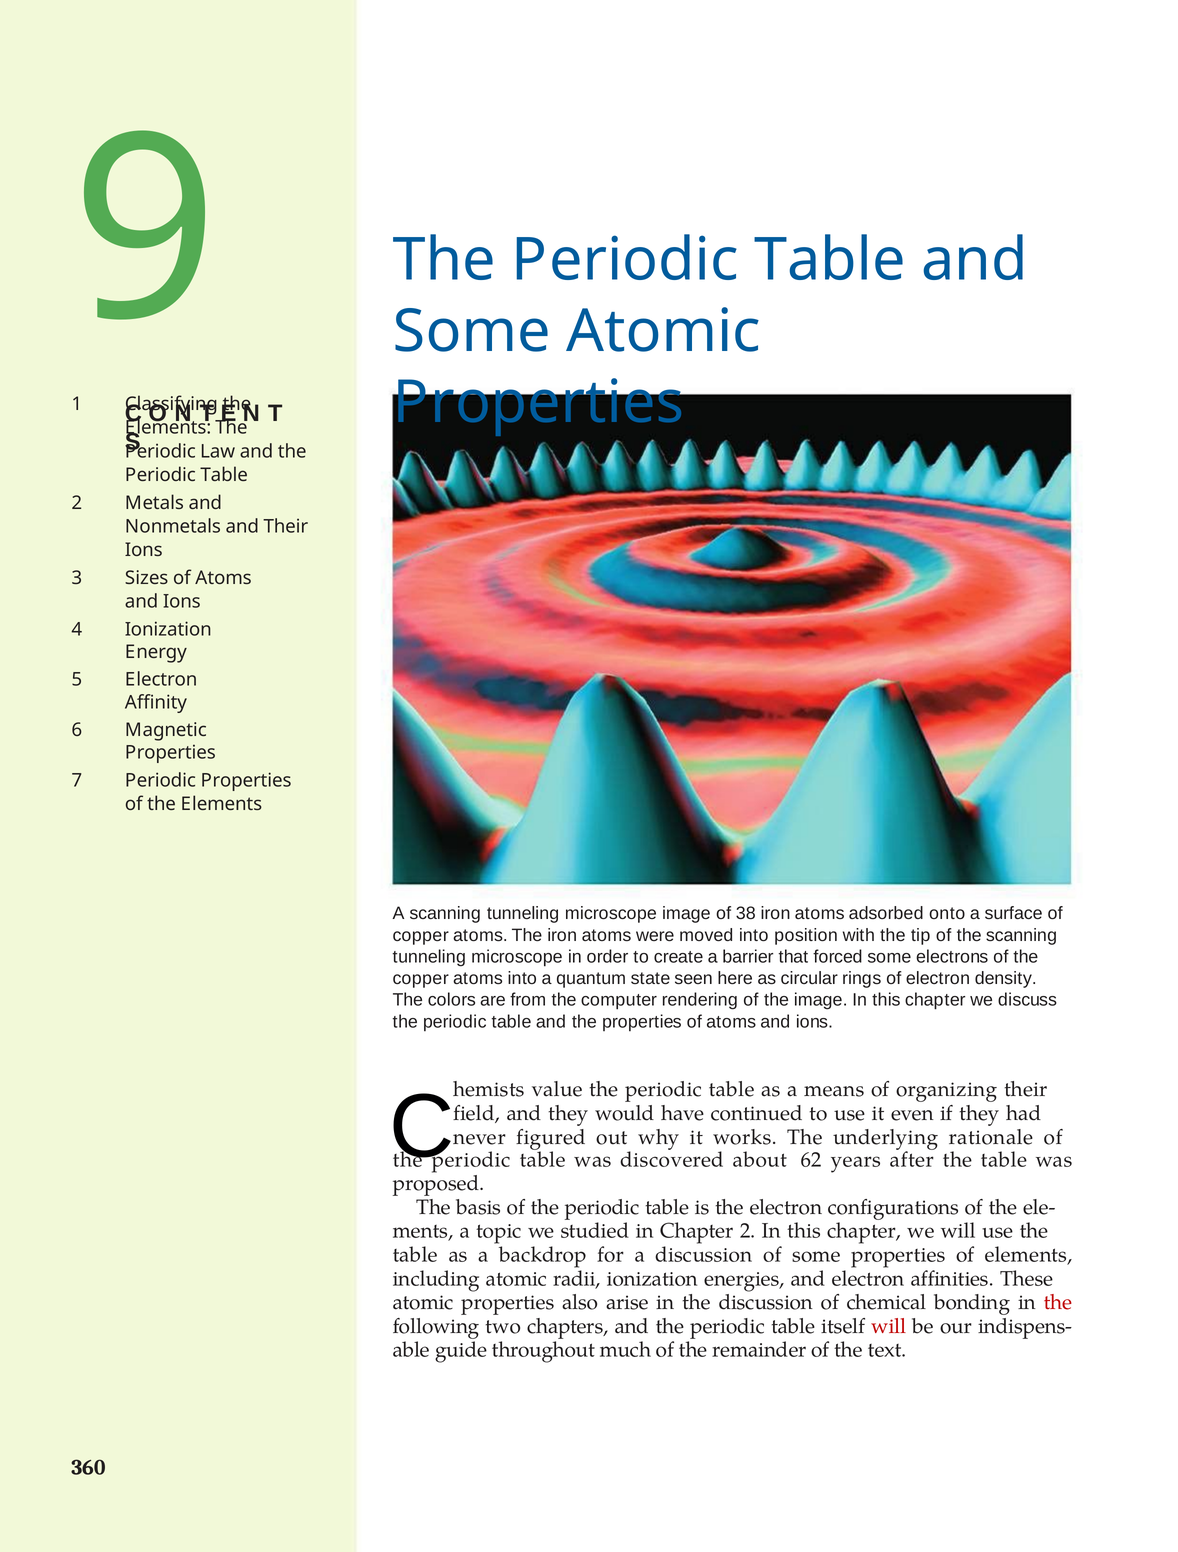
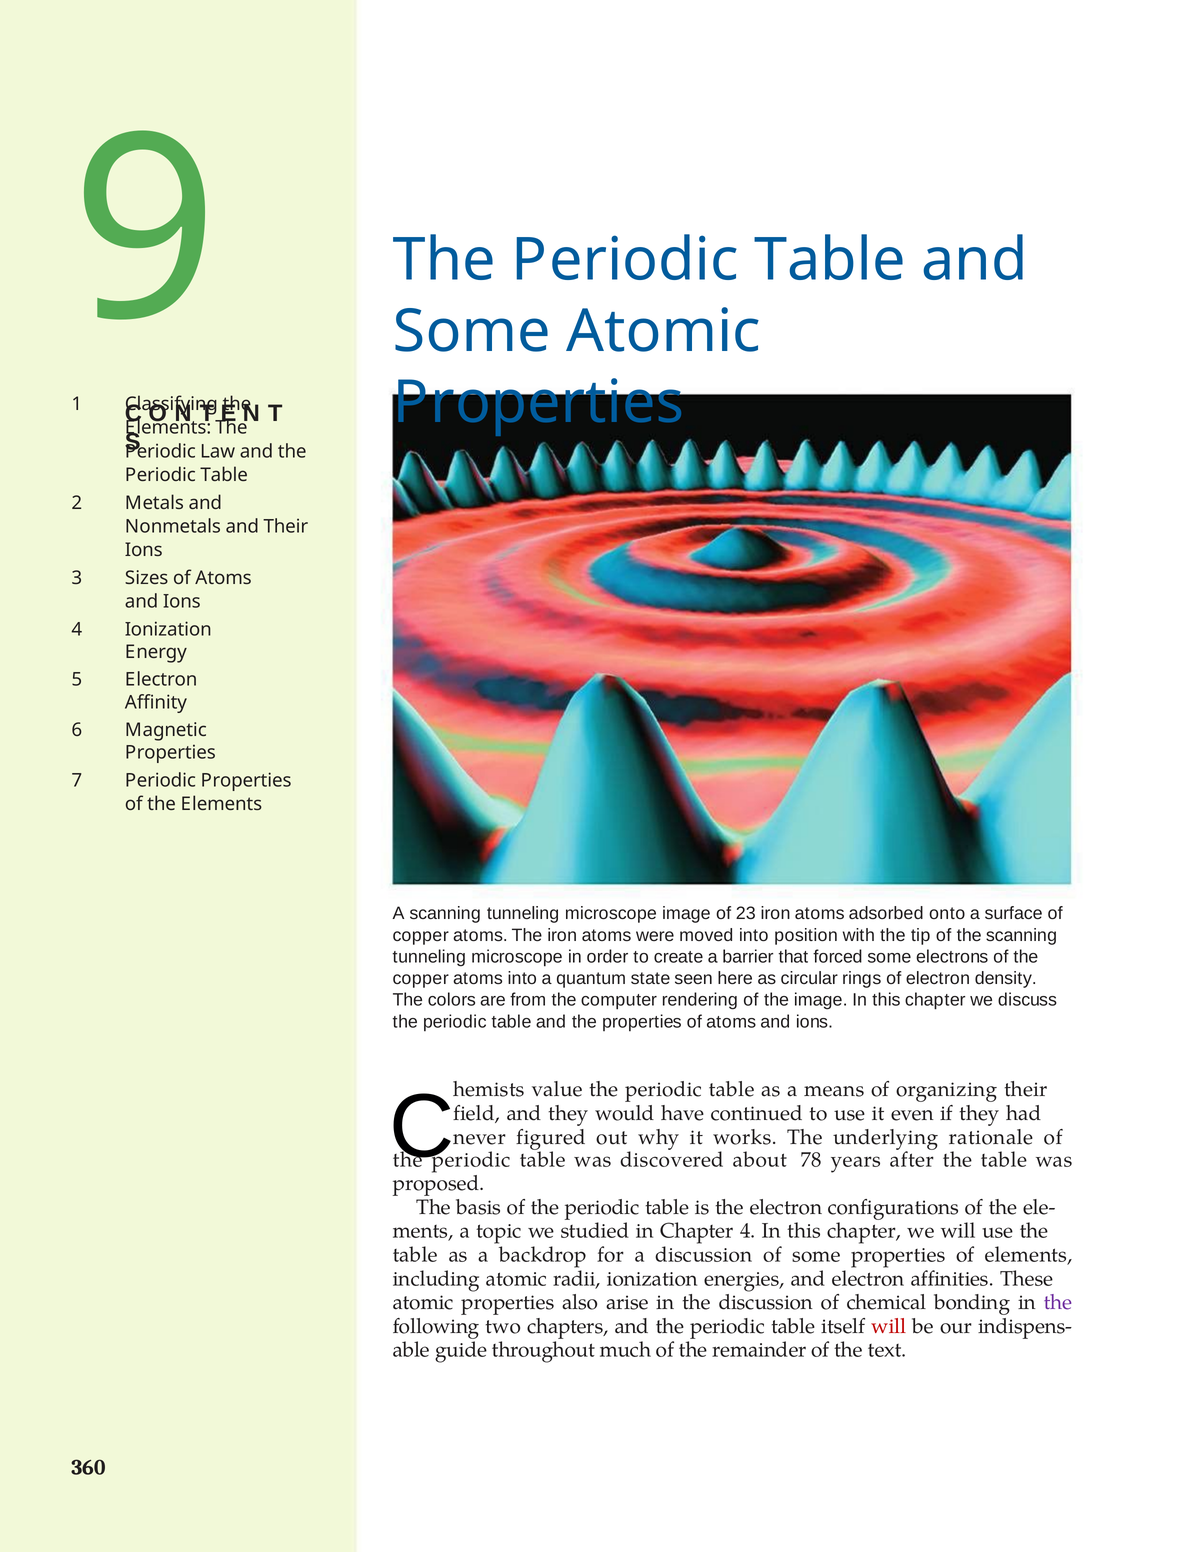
38: 38 -> 23 (746, 914)
62: 62 -> 78 (811, 1160)
Chapter 2: 2 -> 4 (748, 1232)
the colour: red -> purple (1058, 1303)
